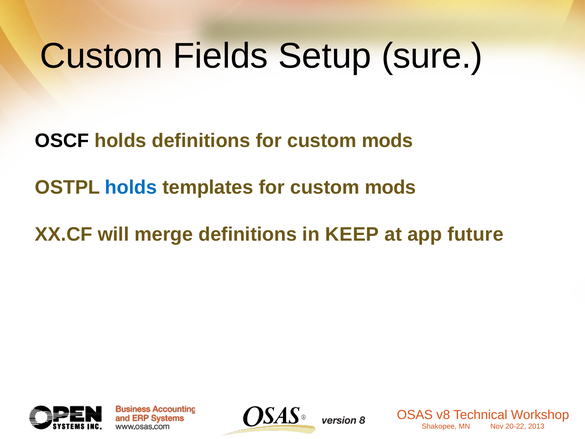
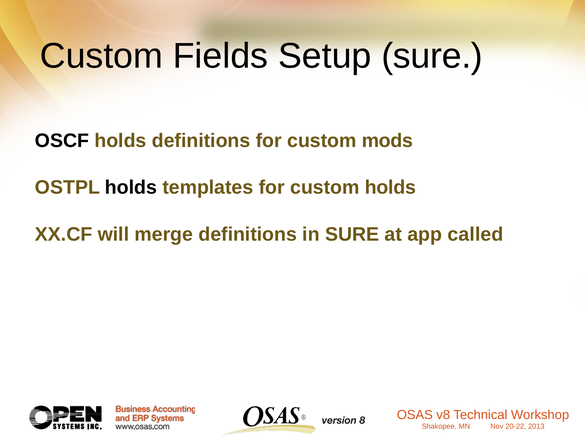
holds colour: blue -> black (131, 187)
templates for custom mods: mods -> holds (390, 187)
in KEEP: KEEP -> SURE (352, 234)
future: future -> called (475, 234)
